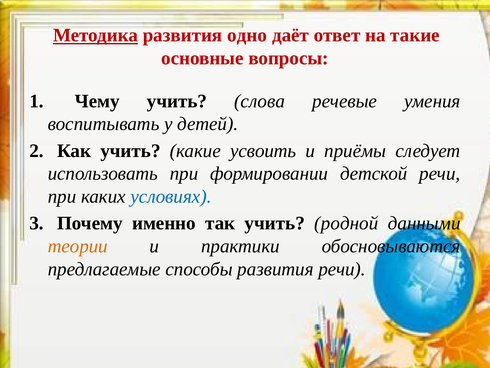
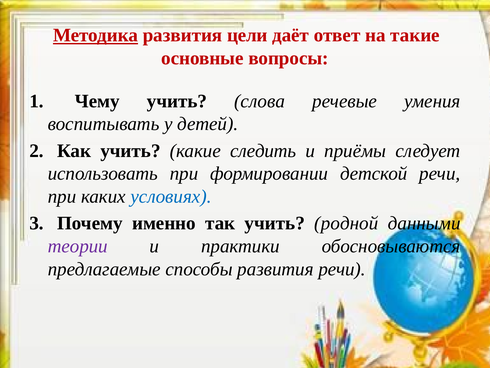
одно: одно -> цели (247, 35)
усвоить: усвоить -> следить (263, 151)
теории colour: orange -> purple (78, 246)
